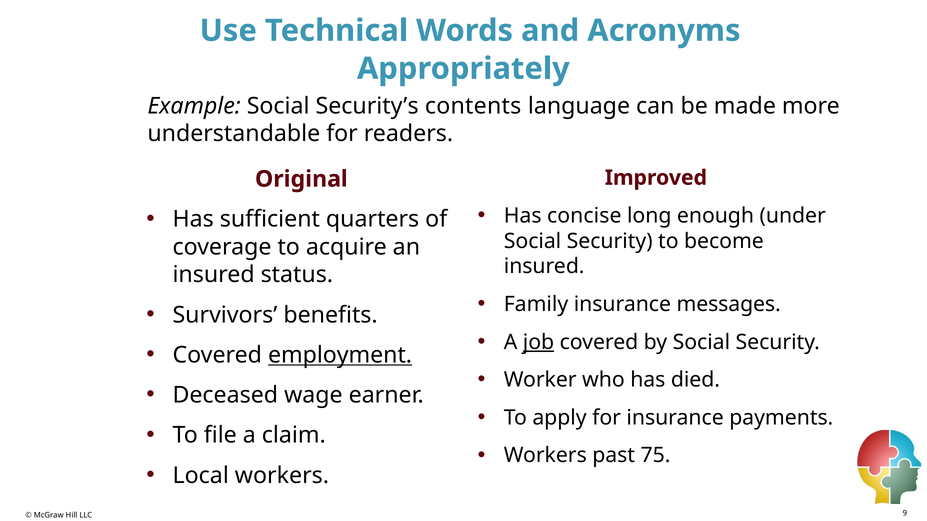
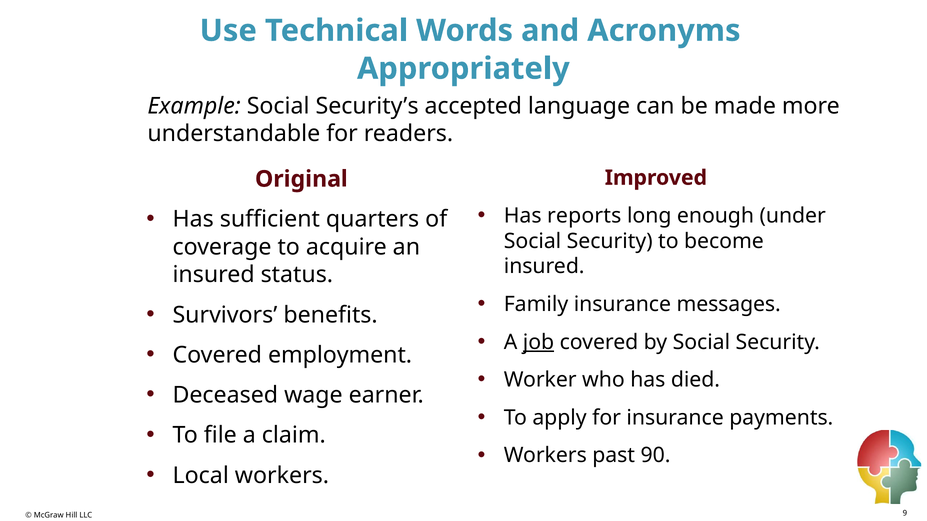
contents: contents -> accepted (473, 106)
concise: concise -> reports (584, 216)
employment underline: present -> none (340, 355)
75: 75 -> 90 (655, 456)
